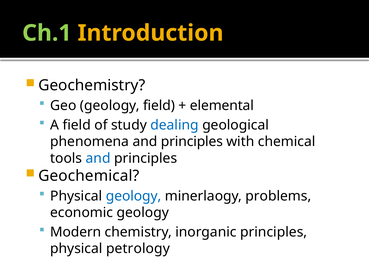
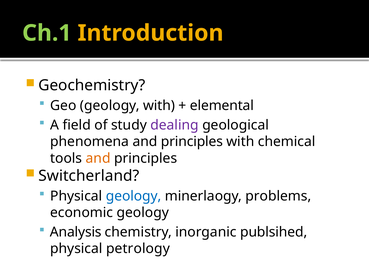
geology field: field -> with (159, 106)
dealing colour: blue -> purple (175, 125)
and colour: blue -> orange (98, 159)
Geochemical: Geochemical -> Switcherland (89, 176)
Modern: Modern -> Analysis (76, 233)
inorganic principles: principles -> publsihed (274, 233)
